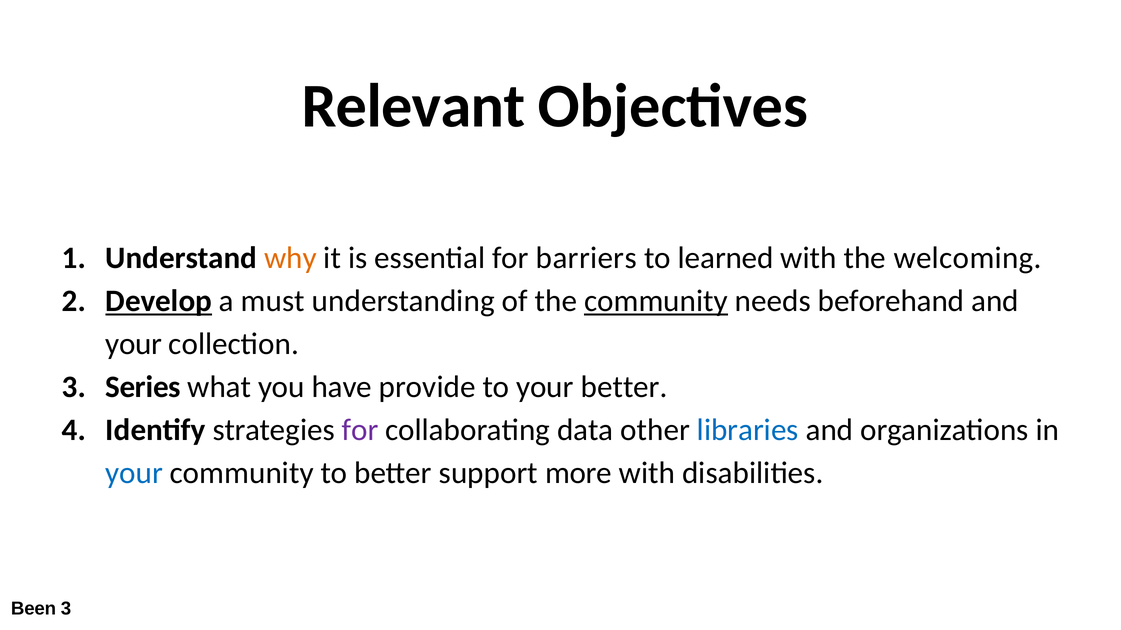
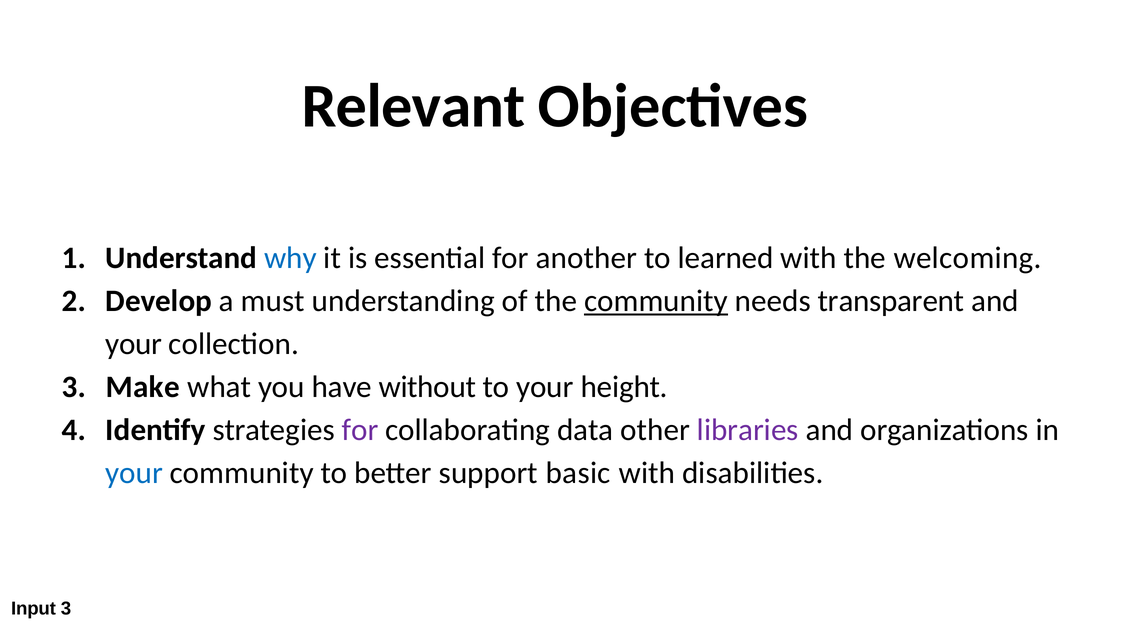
why colour: orange -> blue (290, 258)
barriers: barriers -> another (586, 258)
Develop underline: present -> none (159, 301)
beforehand: beforehand -> transparent (891, 301)
Series: Series -> Make (143, 387)
provide: provide -> without (427, 387)
your better: better -> height (624, 387)
libraries colour: blue -> purple (748, 430)
more: more -> basic (578, 473)
Been: Been -> Input (34, 609)
